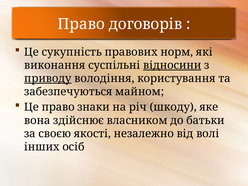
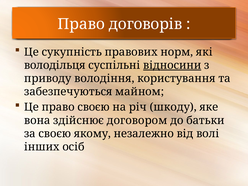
виконання: виконання -> володільця (55, 65)
приводу underline: present -> none (48, 78)
право знаки: знаки -> своєю (94, 107)
власником: власником -> договором (137, 120)
якості: якості -> якому (92, 134)
